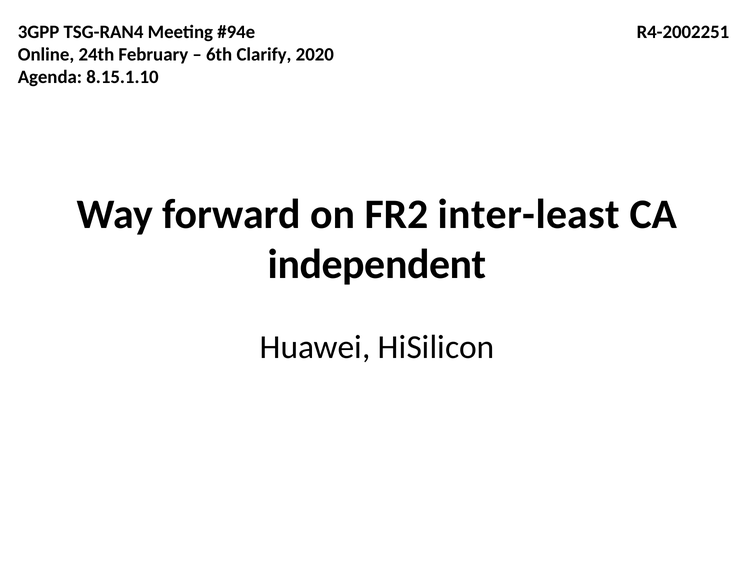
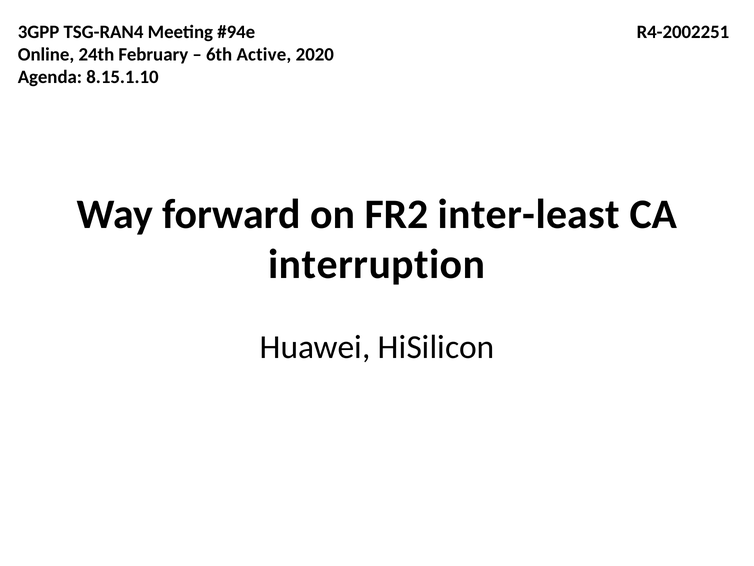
Clarify: Clarify -> Active (264, 54)
independent: independent -> interruption (377, 264)
